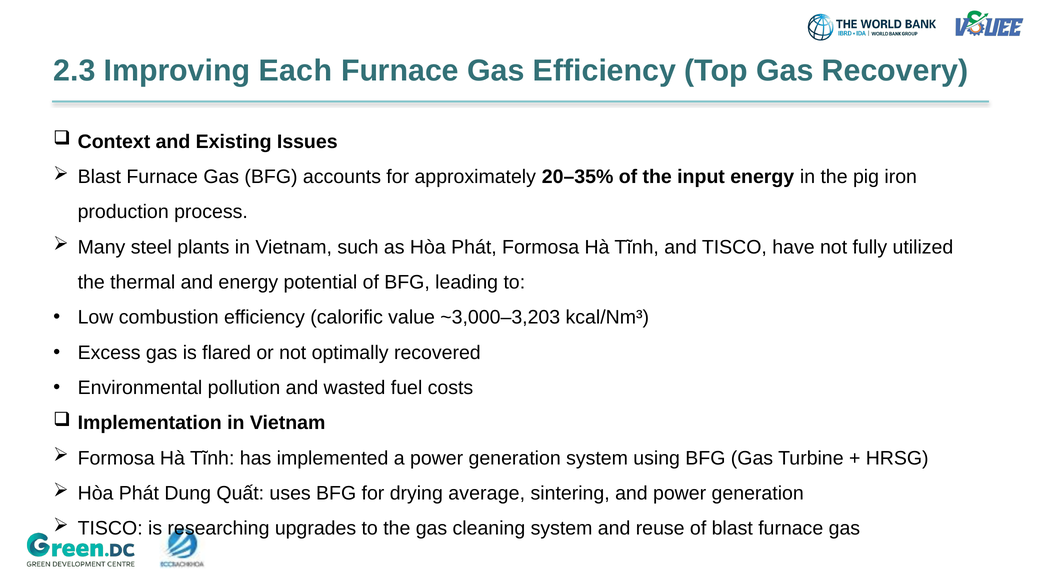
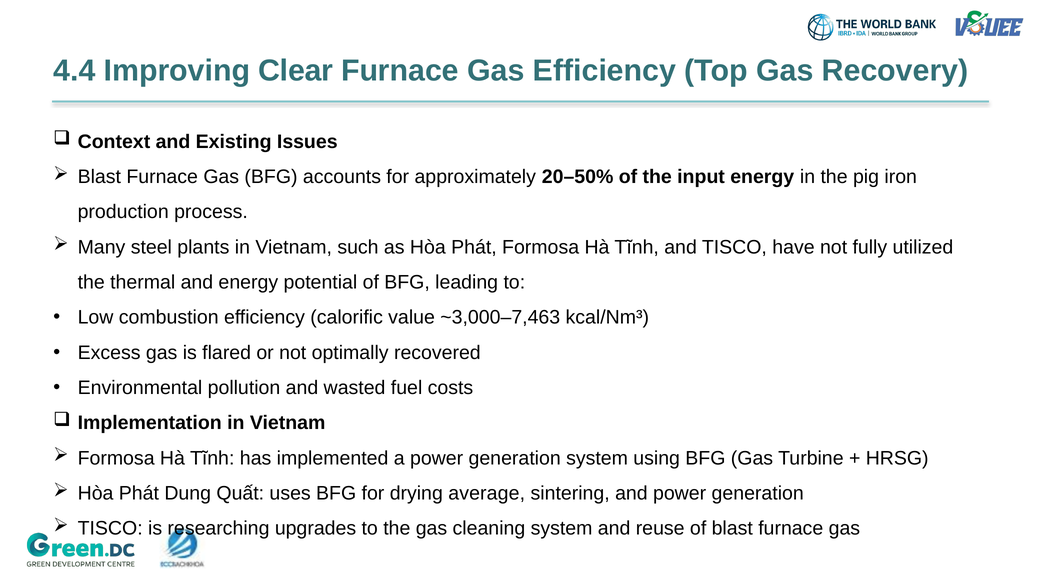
2.3: 2.3 -> 4.4 (74, 71)
Each: Each -> Clear (296, 71)
20–35%: 20–35% -> 20–50% (578, 177)
~3,000–3,203: ~3,000–3,203 -> ~3,000–7,463 (500, 317)
